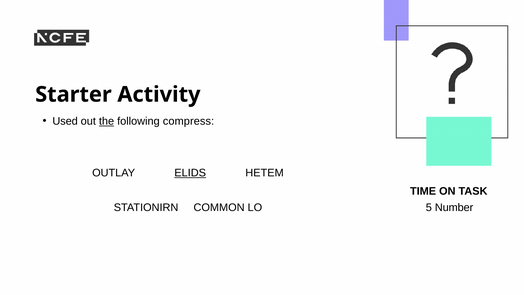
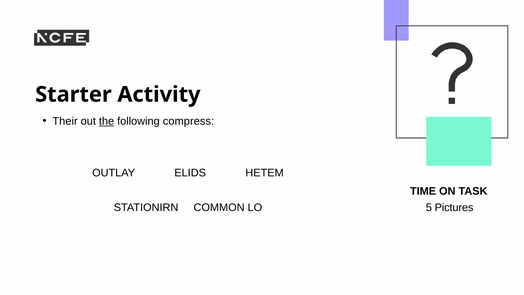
Used: Used -> Their (65, 121)
ELIDS underline: present -> none (190, 173)
Number: Number -> Pictures (454, 208)
